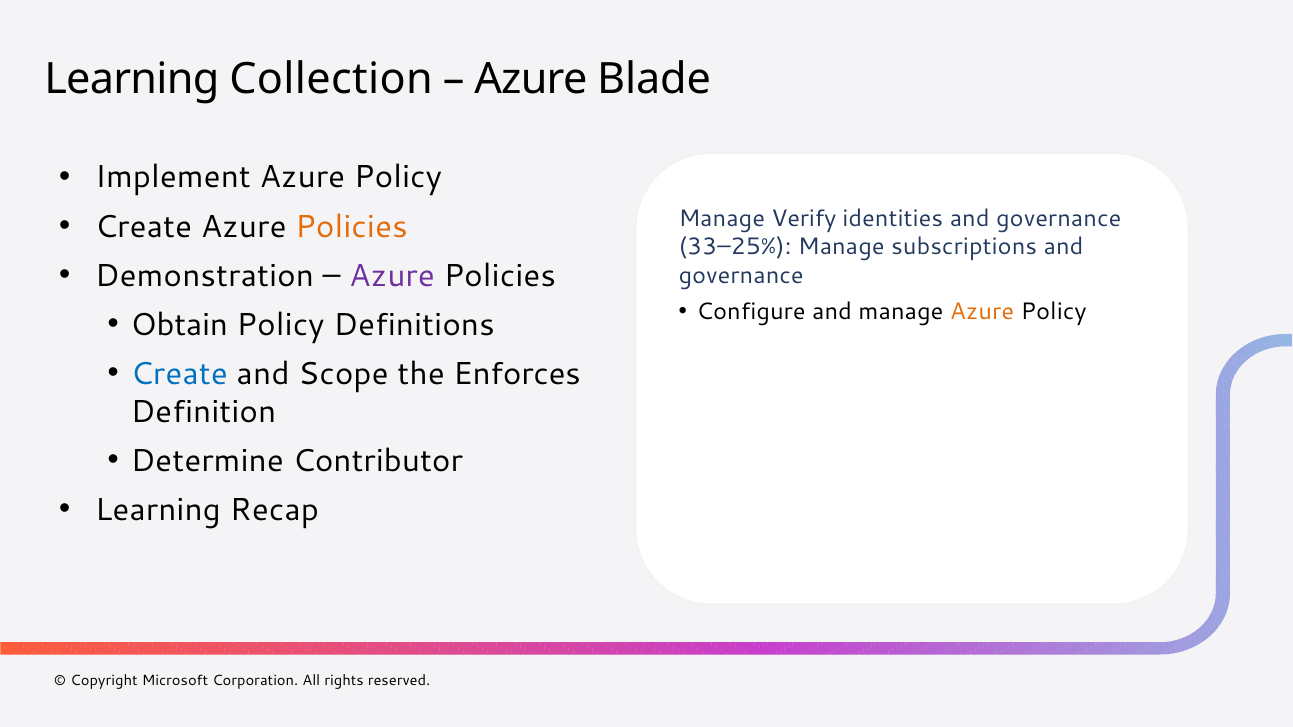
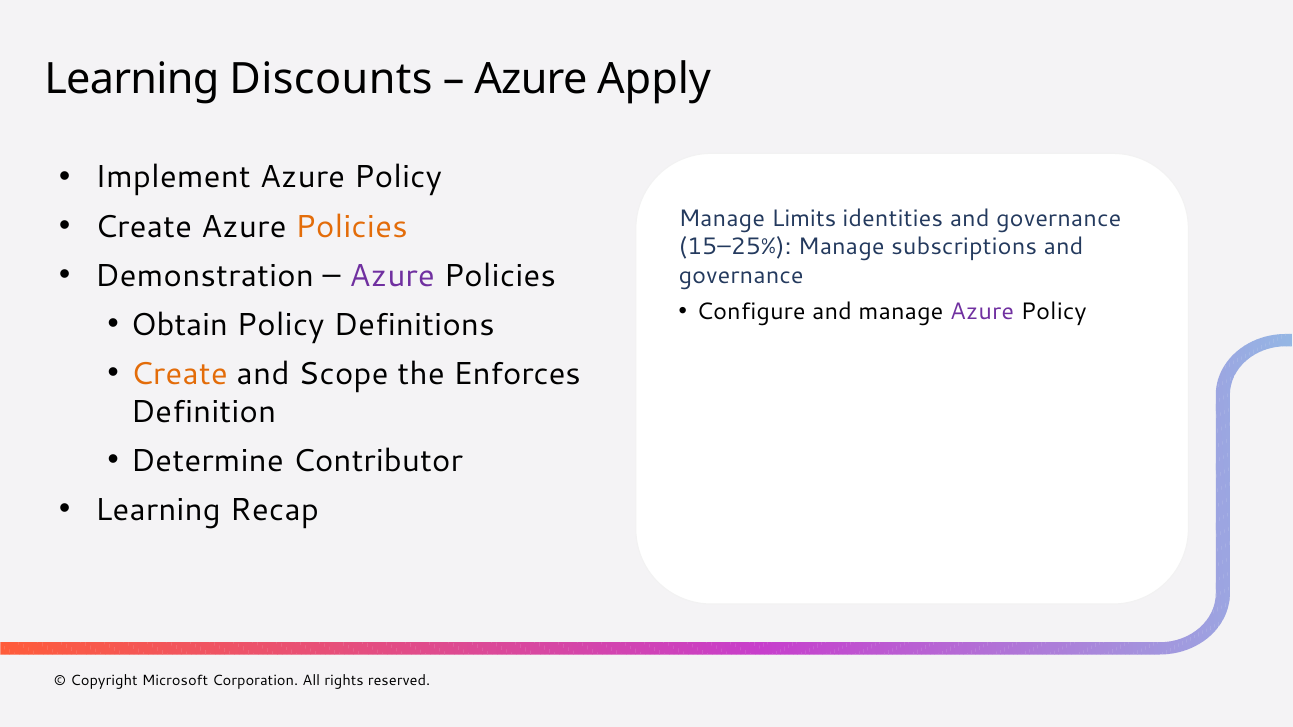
Collection: Collection -> Discounts (331, 79)
Blade: Blade -> Apply (654, 79)
Verify: Verify -> Limits (804, 219)
33–25%: 33–25% -> 15–25% (735, 247)
Azure colour: orange -> purple (982, 312)
Create colour: blue -> orange (179, 374)
